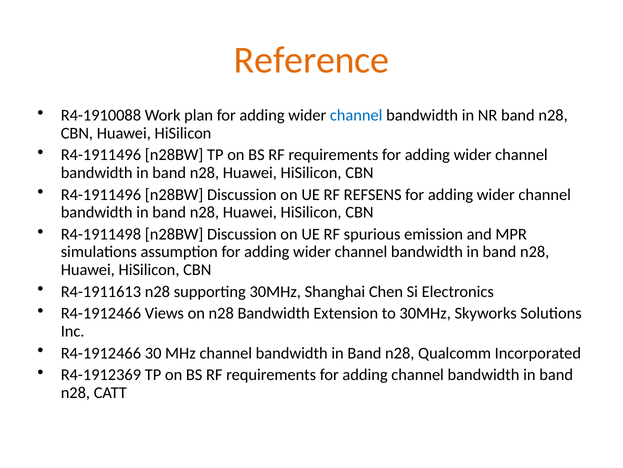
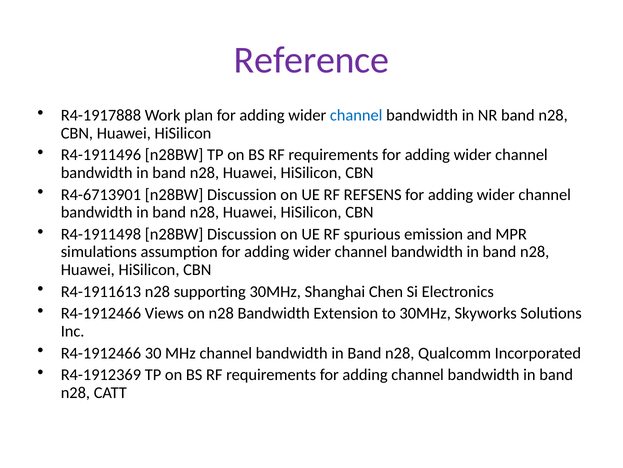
Reference colour: orange -> purple (312, 60)
R4-1910088: R4-1910088 -> R4-1917888 (101, 115)
R4-1911496: R4-1911496 -> R4-6713901 (101, 194)
